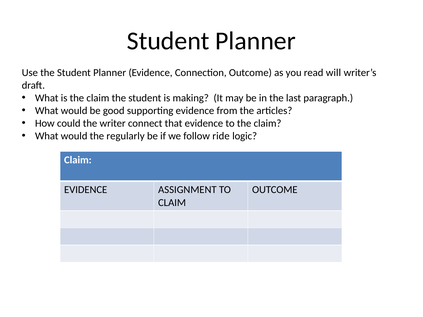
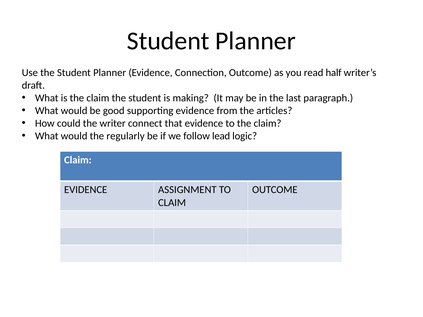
will: will -> half (334, 73)
ride: ride -> lead (221, 136)
